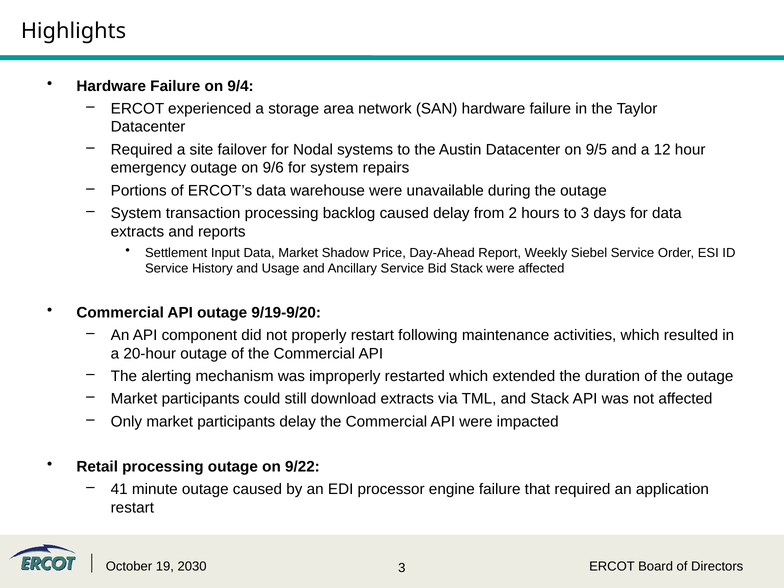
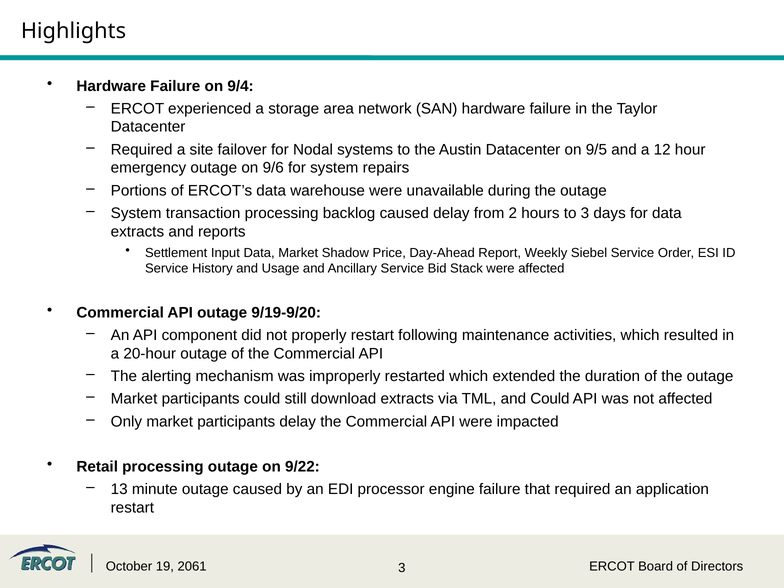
and Stack: Stack -> Could (550, 399)
41: 41 -> 13 (119, 489)
2030: 2030 -> 2061 (192, 566)
